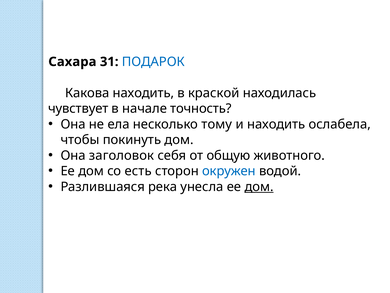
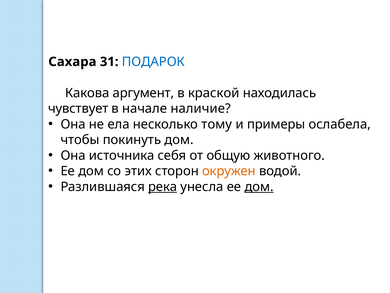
Какова находить: находить -> аргумент (143, 93)
точность: точность -> наличие (201, 108)
и находить: находить -> примеры (276, 124)
заголовок: заголовок -> источника (122, 155)
есть: есть -> этих (138, 171)
окружен colour: blue -> orange (229, 171)
река underline: none -> present (163, 186)
